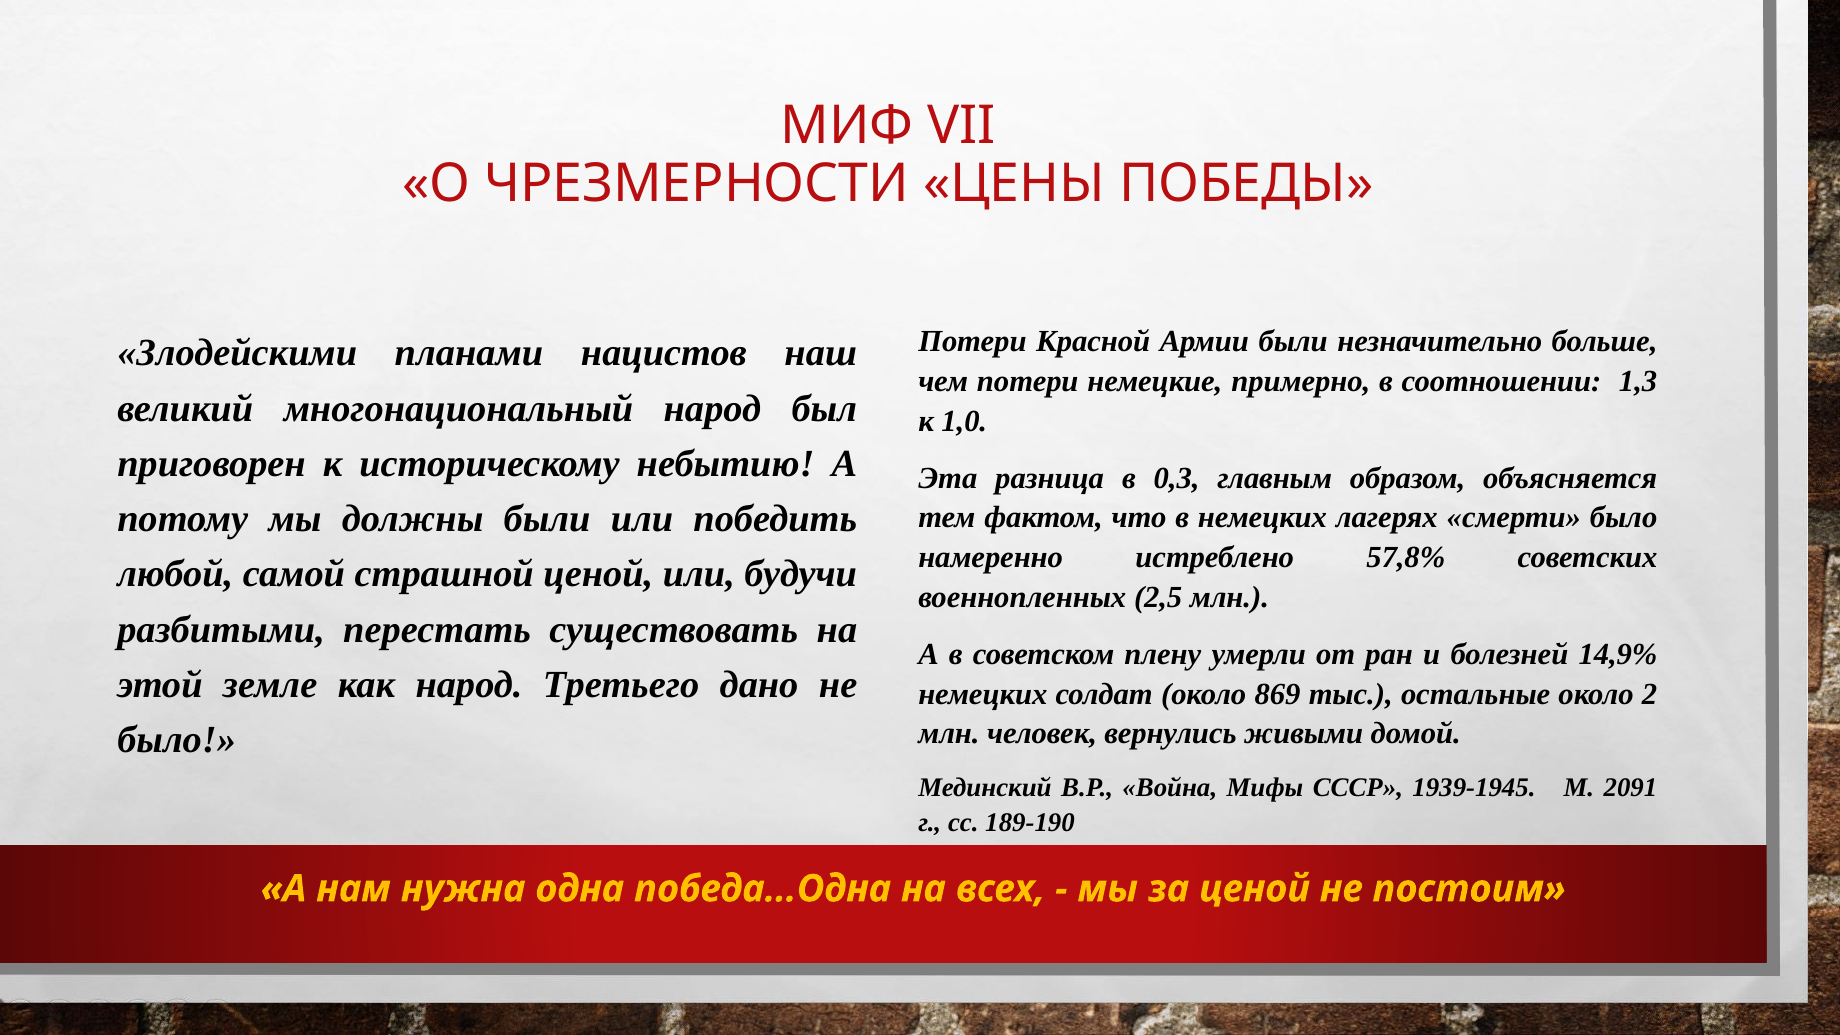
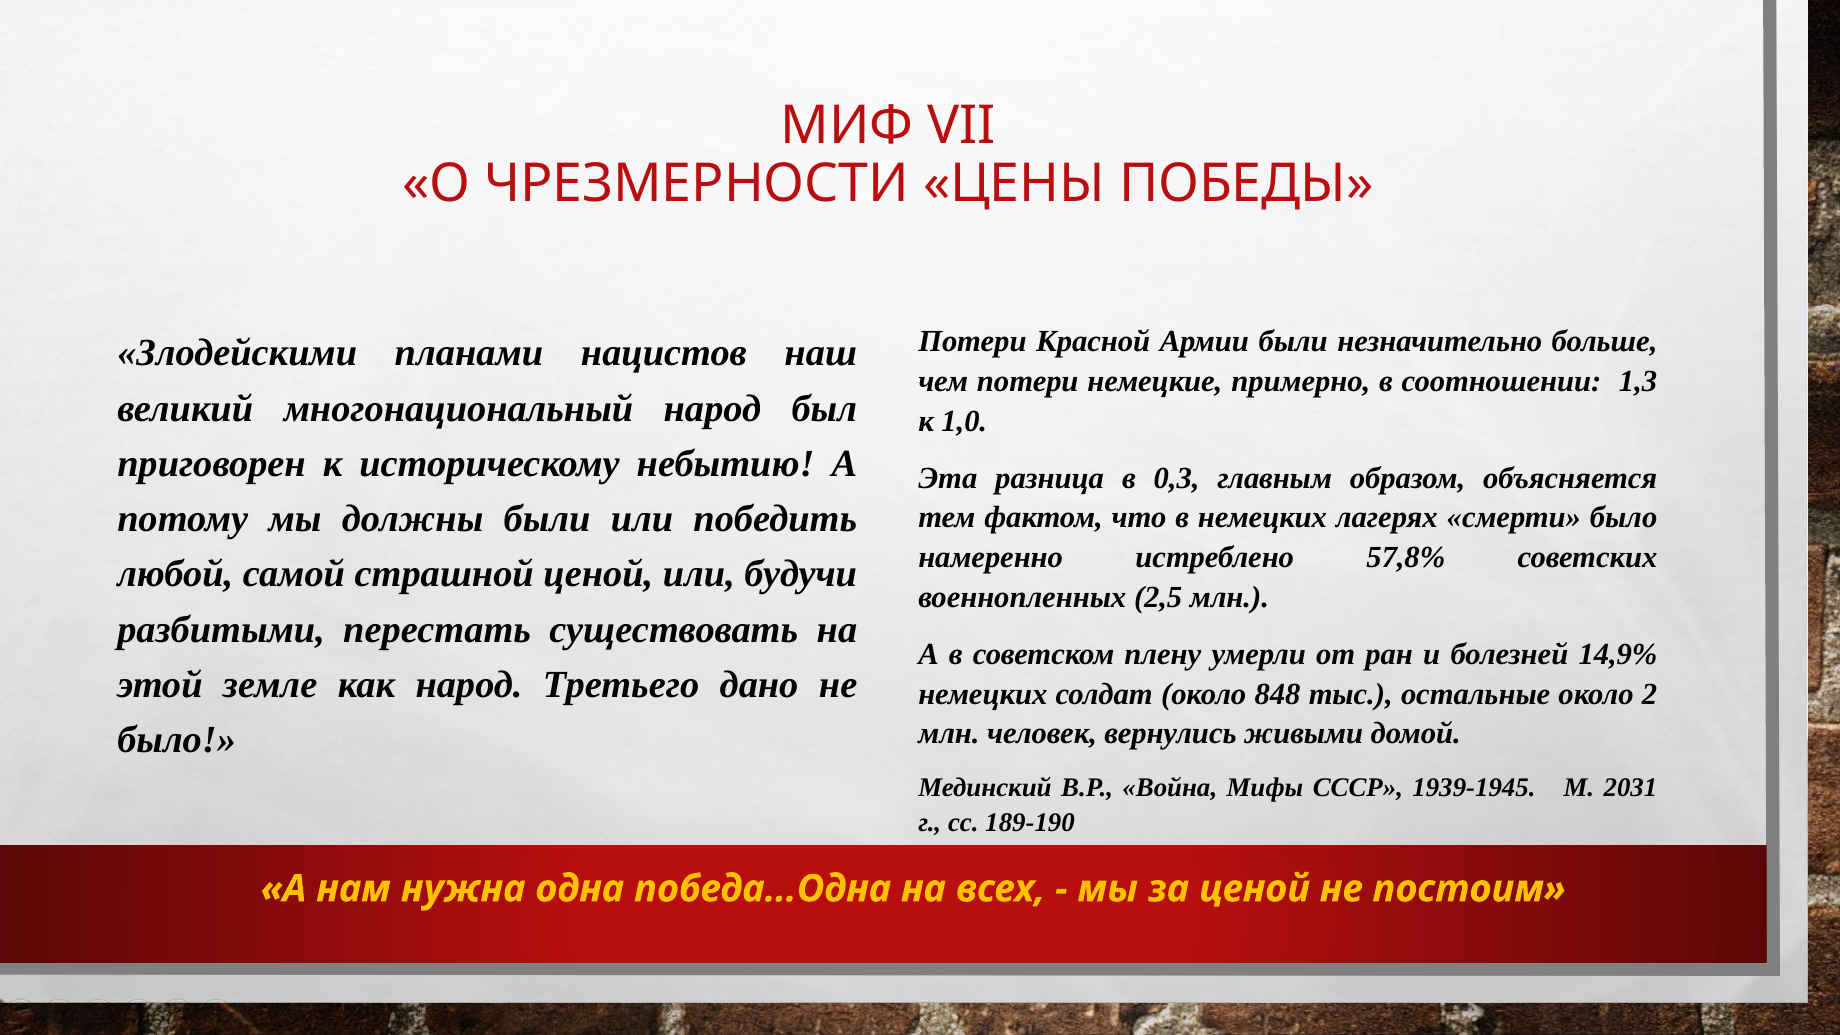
869: 869 -> 848 (1278, 694)
2091: 2091 -> 2031 (1631, 788)
